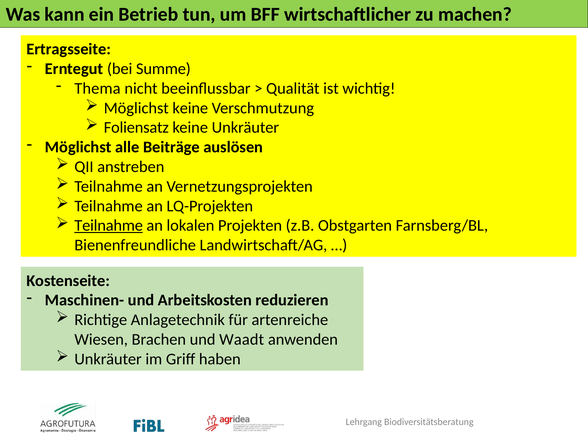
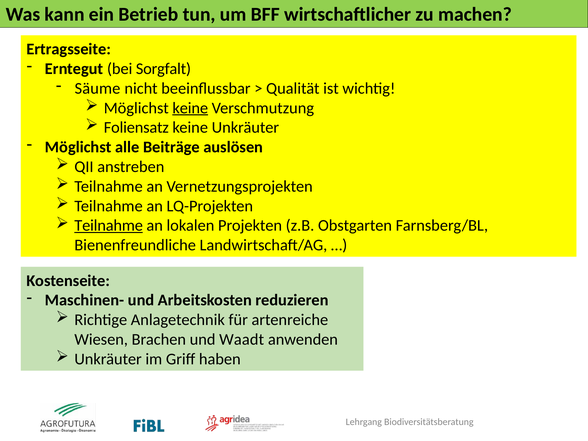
Summe: Summe -> Sorgfalt (163, 69)
Thema: Thema -> Säume (97, 88)
keine underline: none -> present (190, 108)
